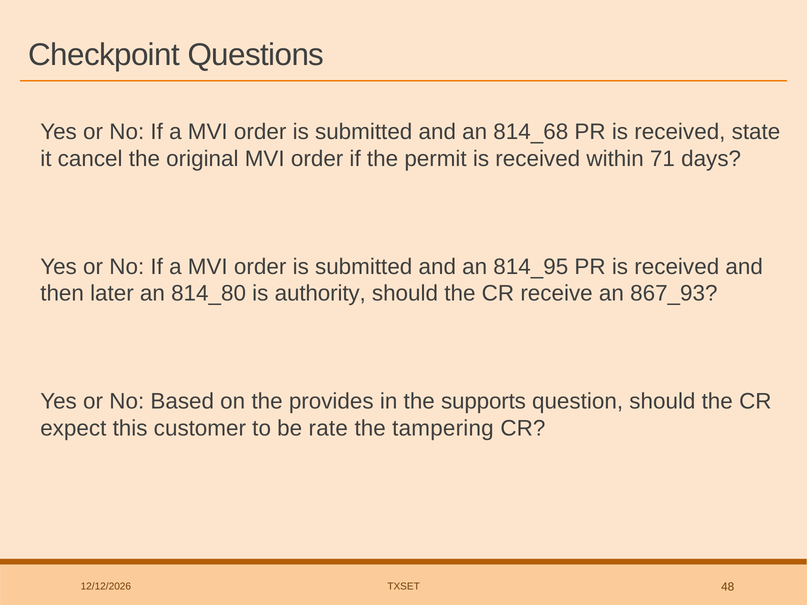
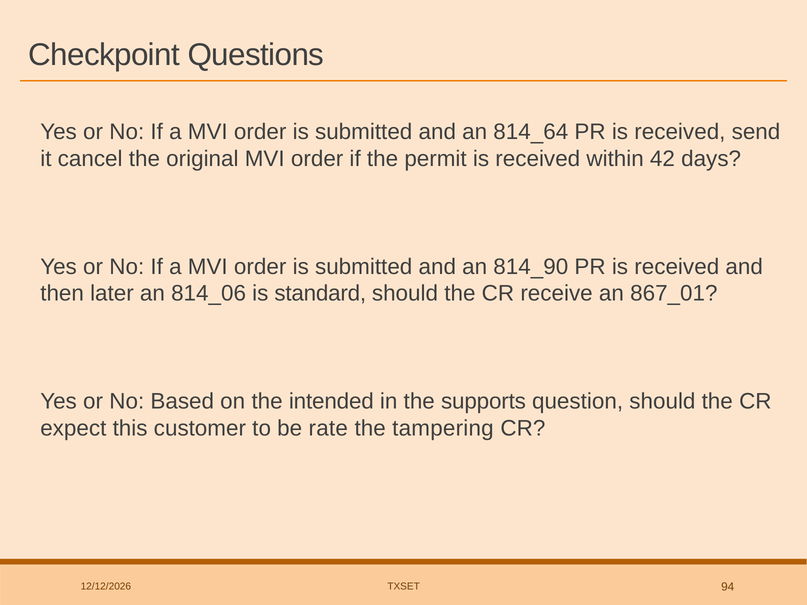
814_68: 814_68 -> 814_64 (531, 132)
state: state -> send (756, 132)
71: 71 -> 42 (662, 159)
814_95: 814_95 -> 814_90 (531, 267)
814_80: 814_80 -> 814_06 (209, 294)
authority: authority -> standard (320, 294)
867_93: 867_93 -> 867_01 (674, 294)
provides: provides -> intended (331, 401)
48: 48 -> 94 (728, 587)
